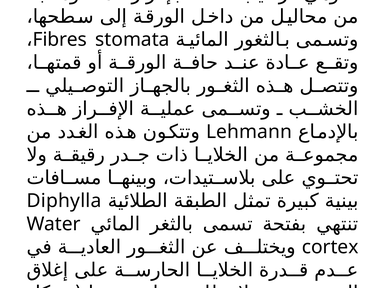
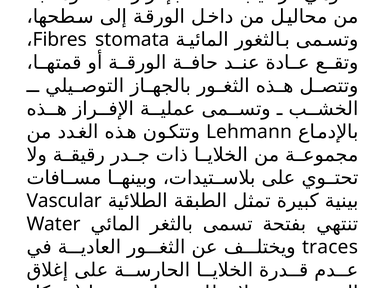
Diphylla: Diphylla -> Vascular (64, 201)
cortex: cortex -> traces (330, 248)
